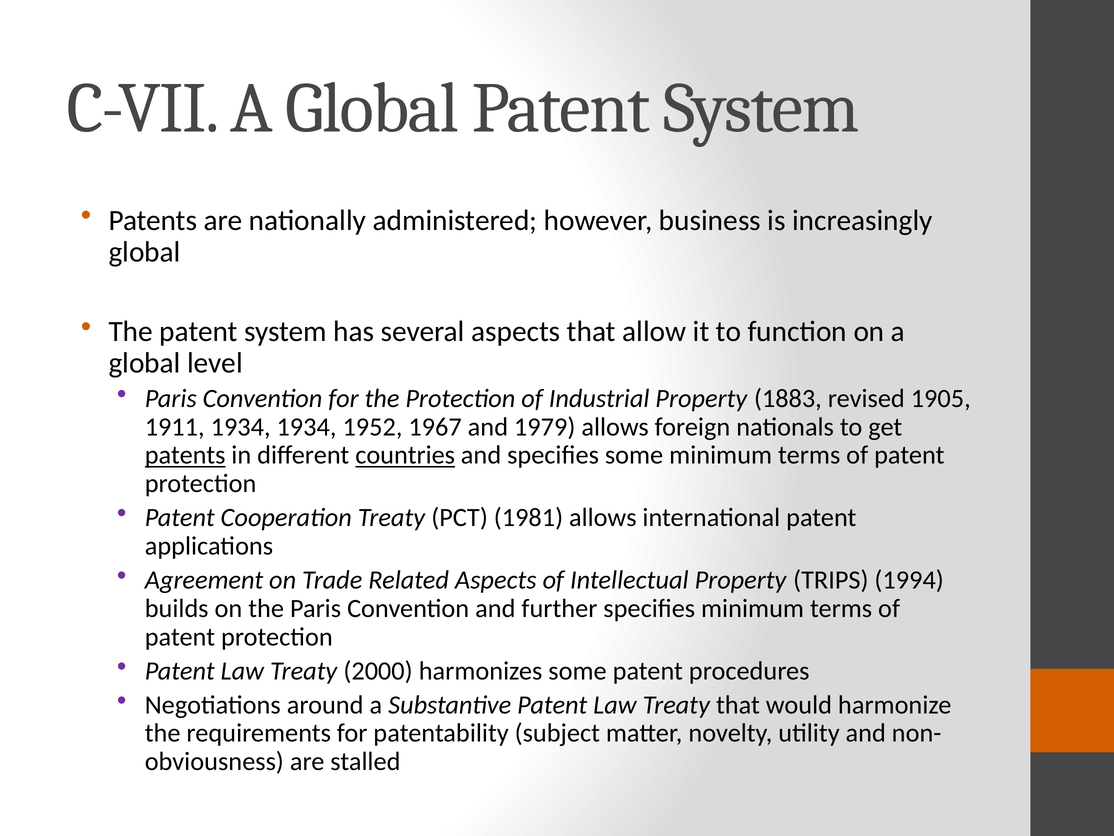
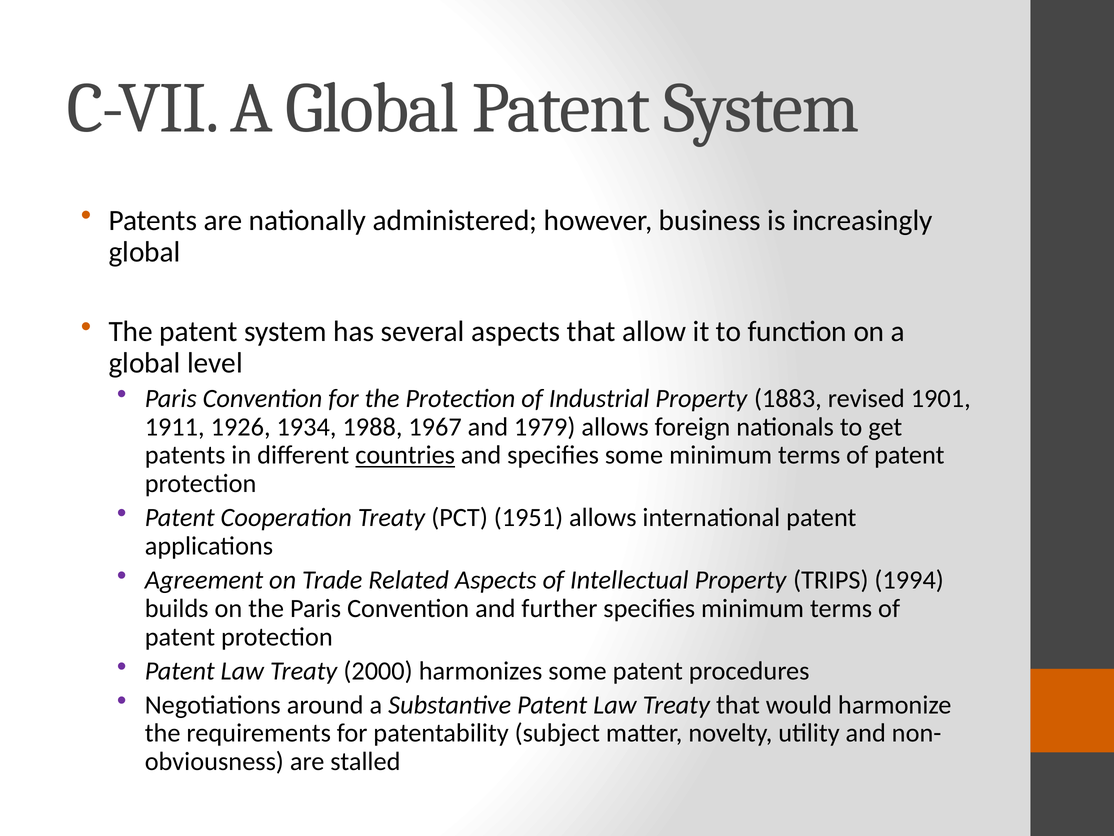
1905: 1905 -> 1901 (941, 398)
1911 1934: 1934 -> 1926 (241, 427)
1952: 1952 -> 1988 (372, 427)
patents underline: present -> none (185, 455)
1981: 1981 -> 1951 (528, 517)
